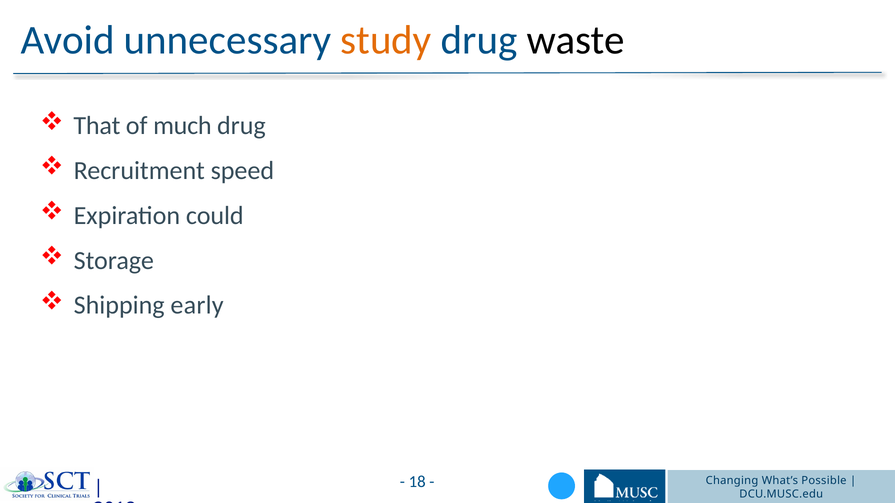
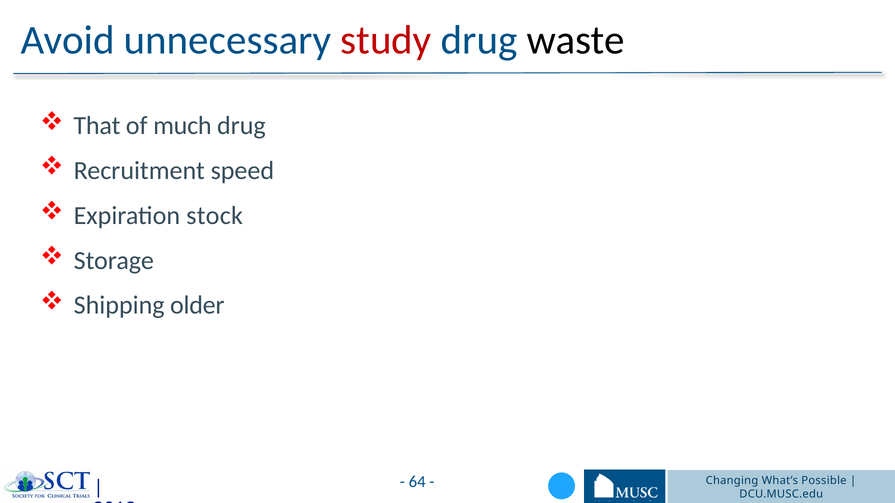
study colour: orange -> red (386, 40)
could: could -> stock (215, 216)
early: early -> older (197, 306)
18: 18 -> 64 (417, 482)
